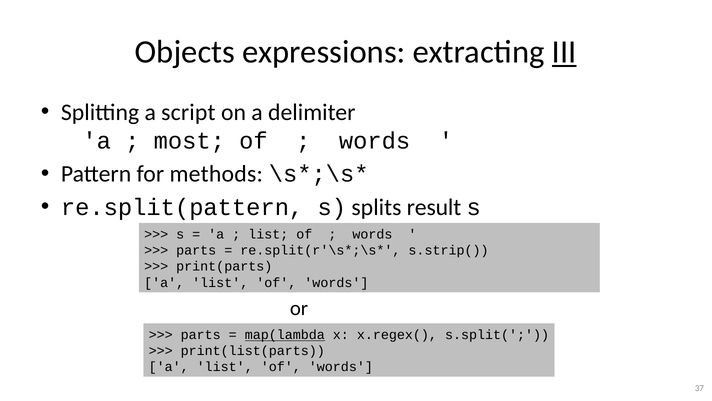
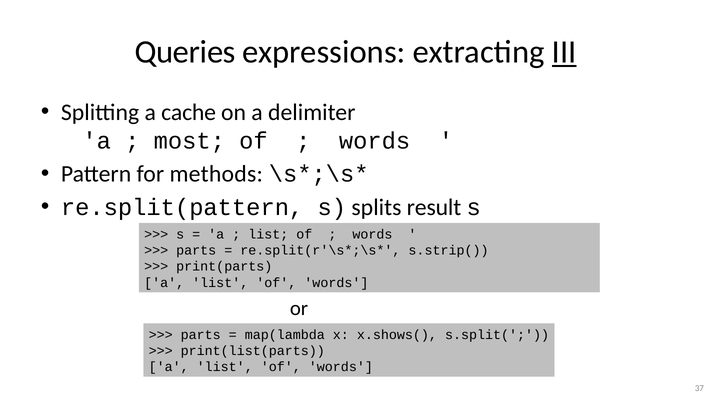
Objects: Objects -> Queries (185, 52)
script: script -> cache (189, 112)
map(lambda underline: present -> none (285, 334)
x.regex(: x.regex( -> x.shows( (397, 334)
